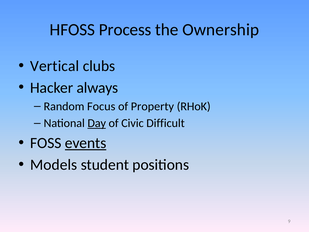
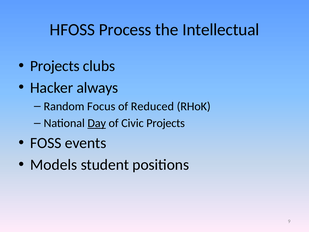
Ownership: Ownership -> Intellectual (221, 30)
Vertical: Vertical -> Projects (55, 66)
Property: Property -> Reduced (152, 106)
Civic Difficult: Difficult -> Projects (166, 123)
events underline: present -> none (86, 143)
